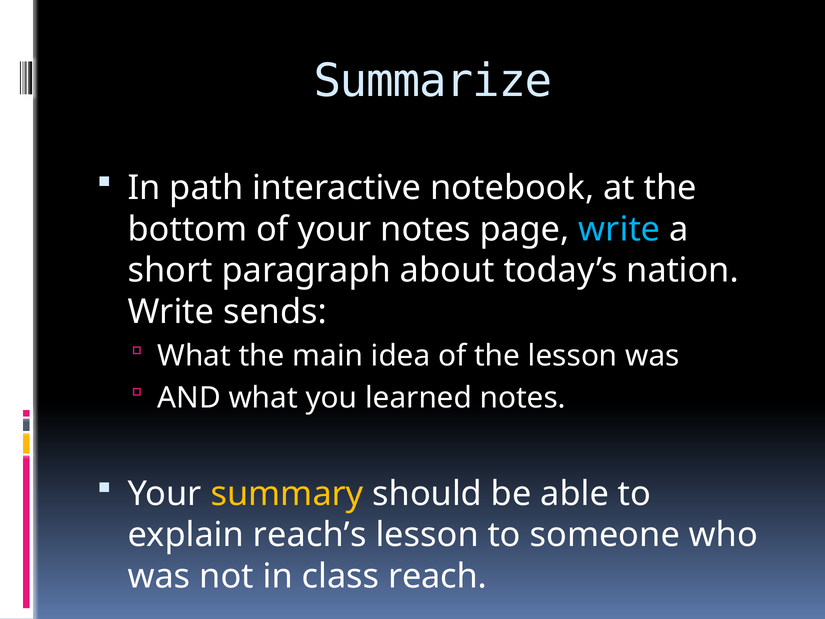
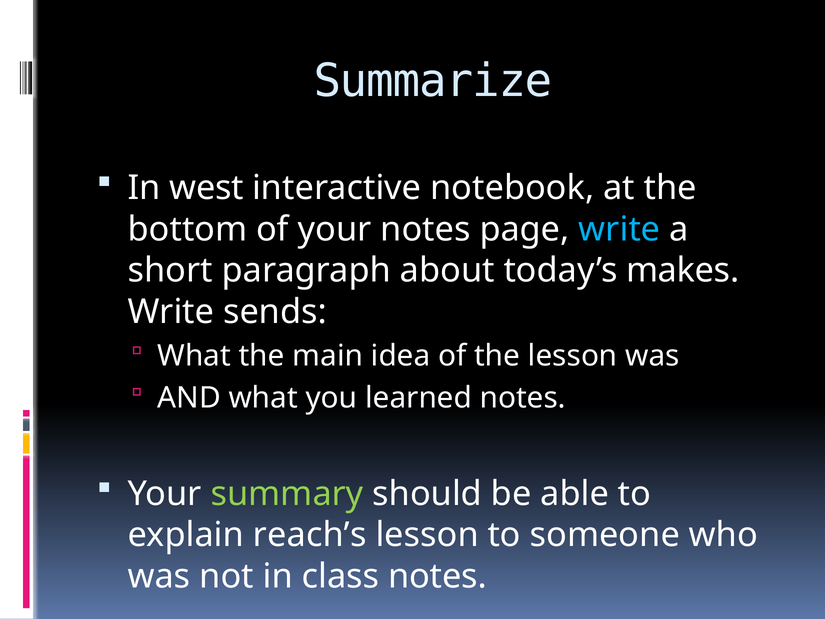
path: path -> west (207, 188)
nation: nation -> makes (683, 270)
summary colour: yellow -> light green (287, 494)
class reach: reach -> notes (438, 576)
